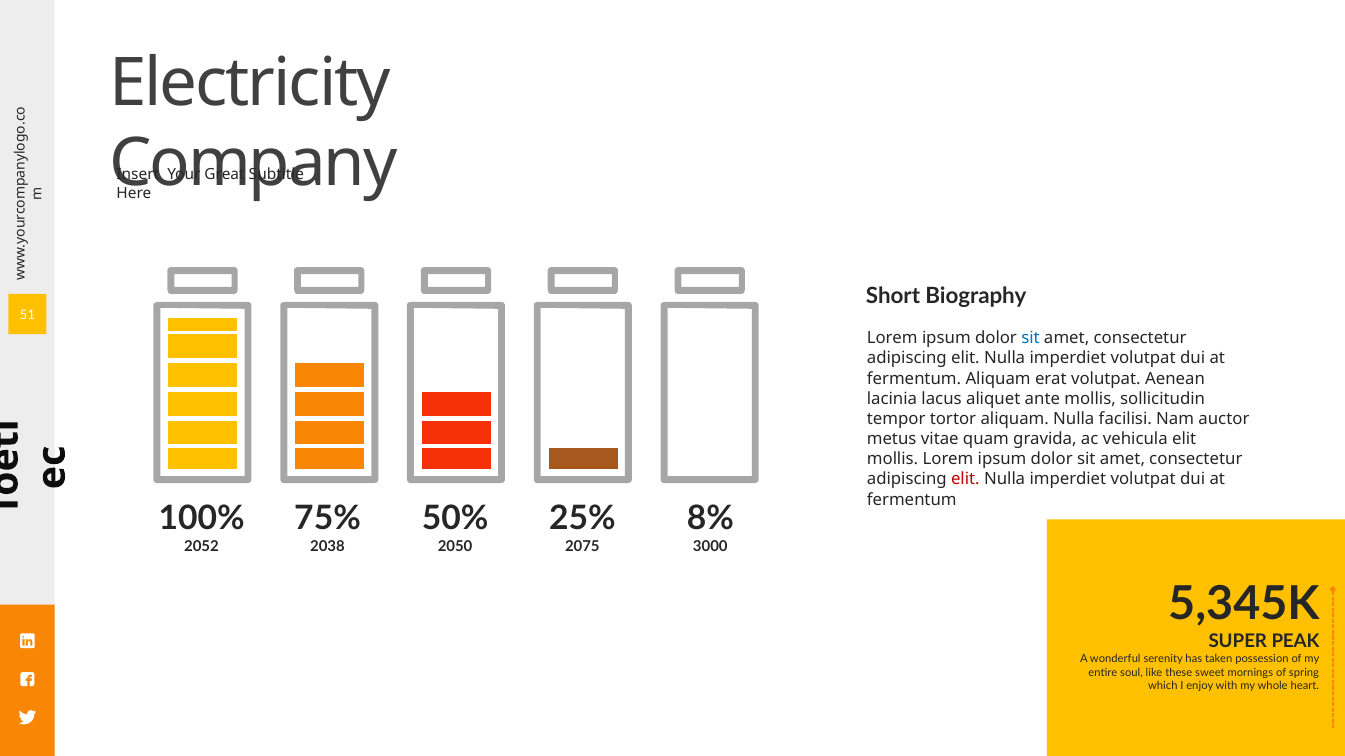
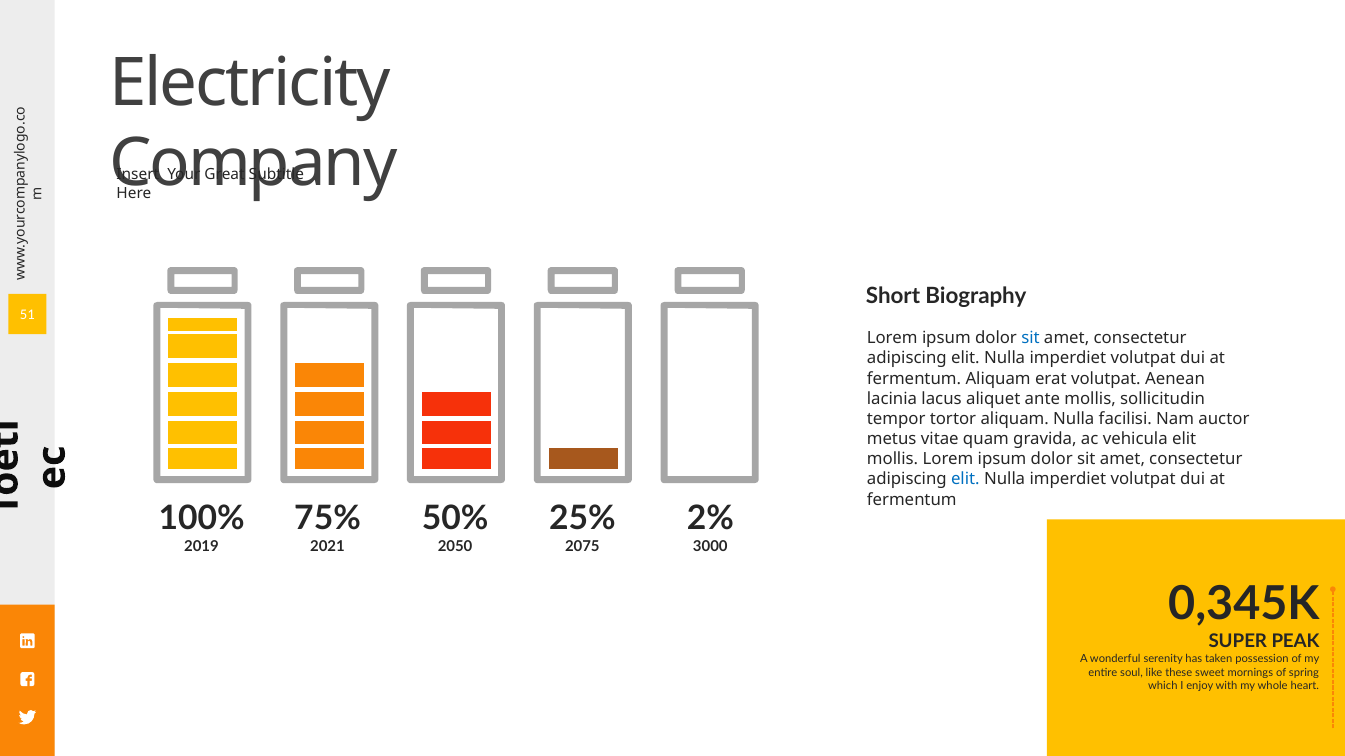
elit colour: red -> blue (965, 480)
8%: 8% -> 2% (710, 519)
2052: 2052 -> 2019 (201, 547)
2038: 2038 -> 2021 (327, 547)
5,345K: 5,345K -> 0,345K (1244, 605)
